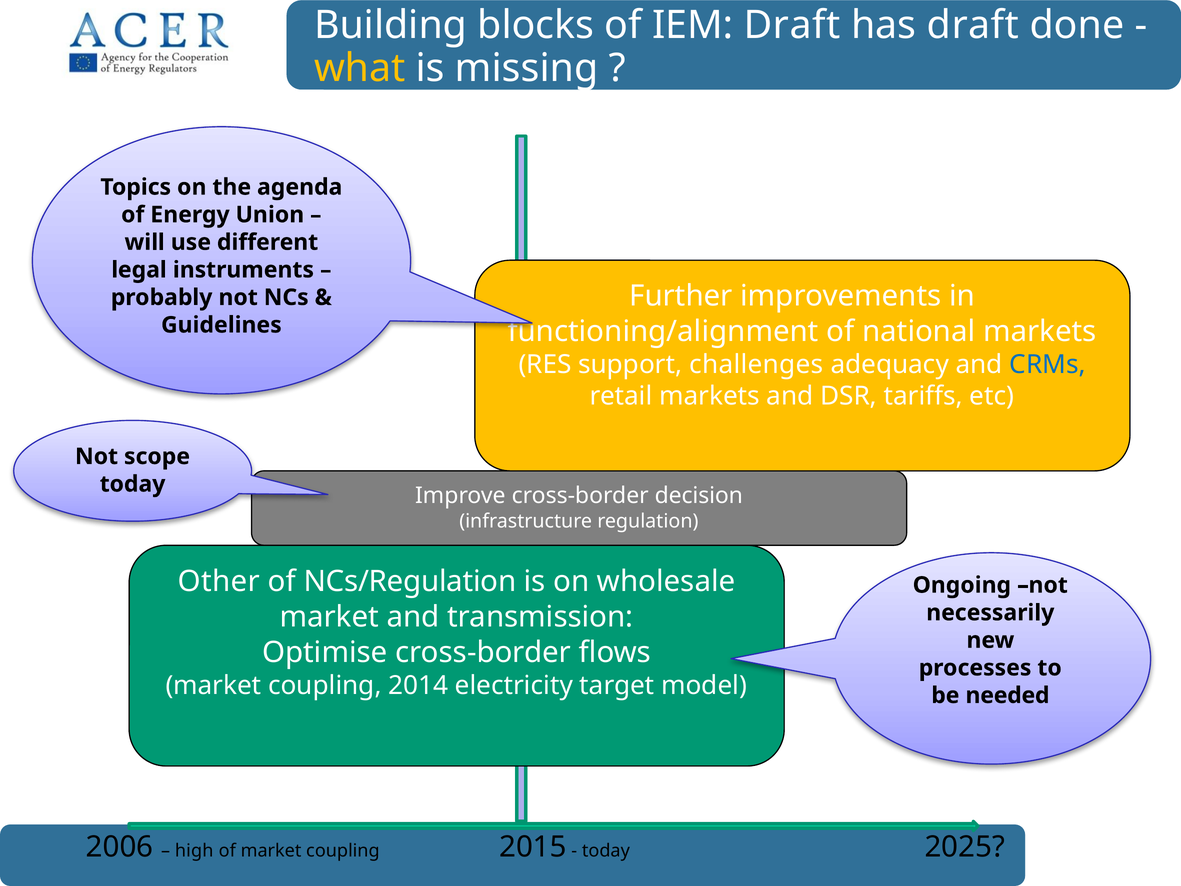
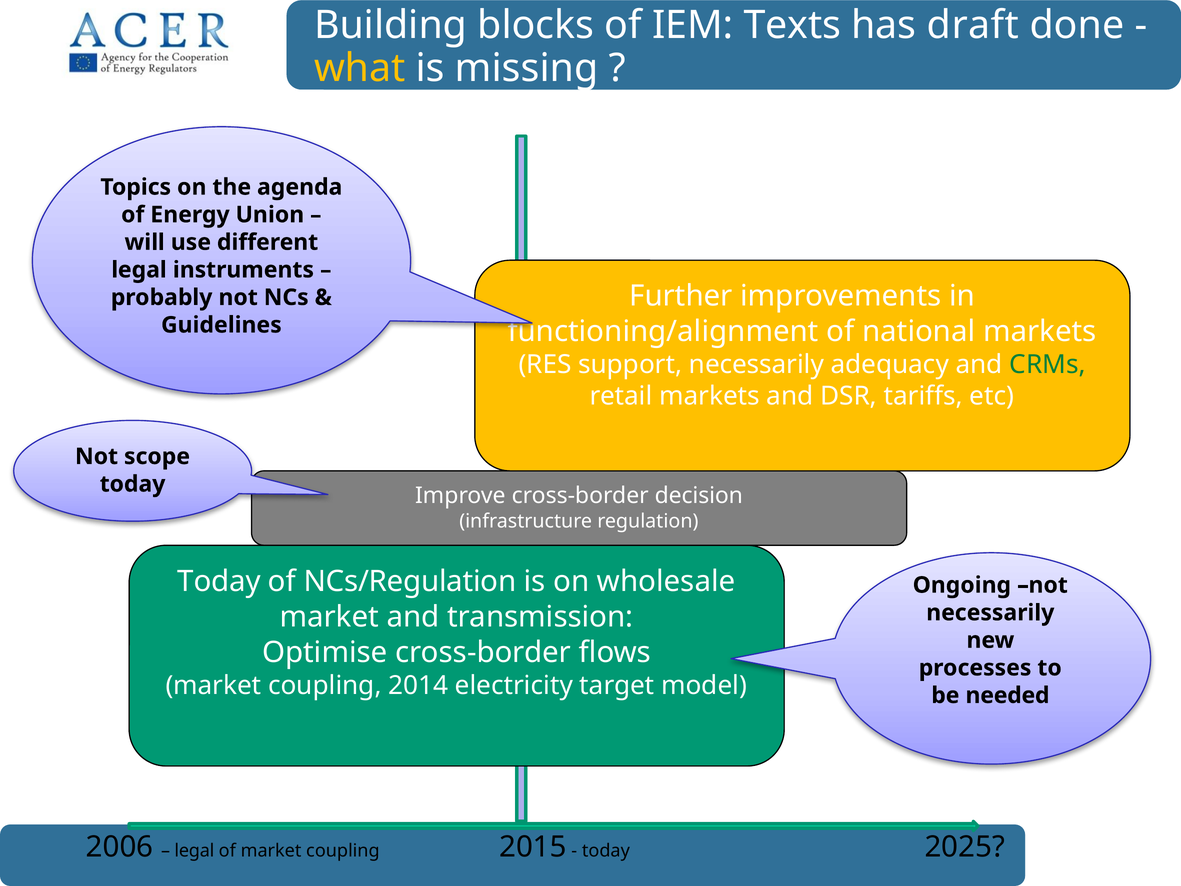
IEM Draft: Draft -> Texts (792, 25)
support challenges: challenges -> necessarily (756, 365)
CRMs colour: blue -> green (1048, 365)
Other: Other -> Today (219, 582)
high: high -> legal (194, 851)
